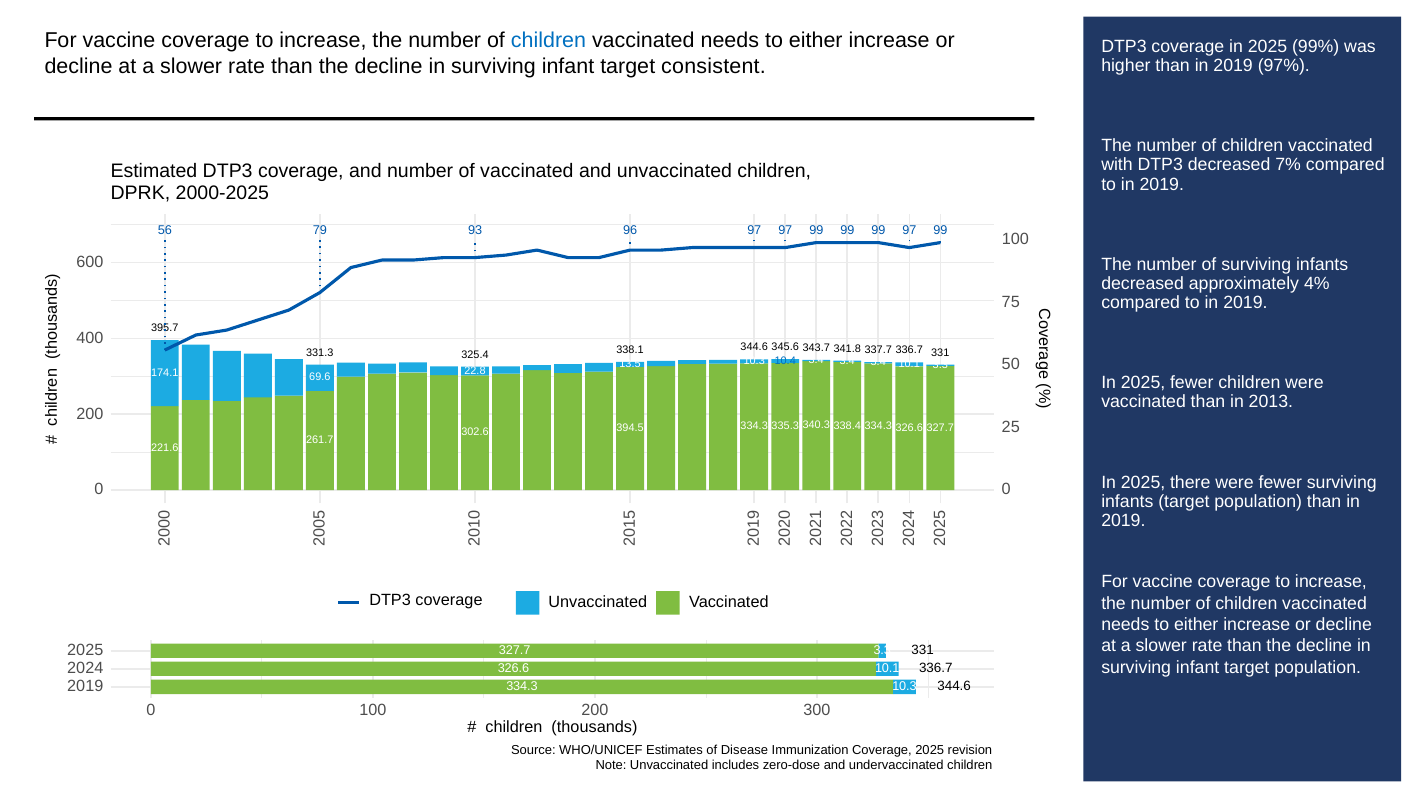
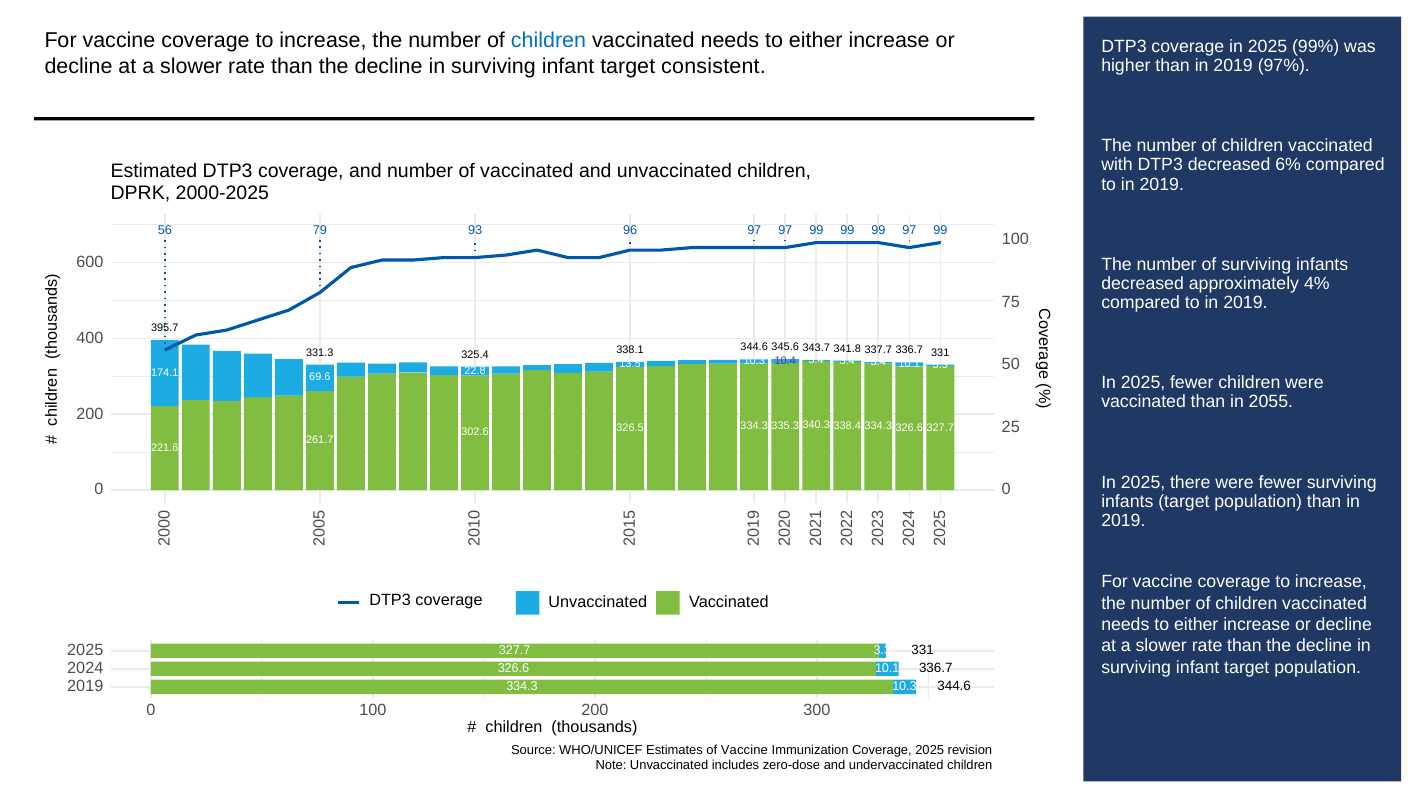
7%: 7% -> 6% (1288, 165)
10.4 colour: blue -> purple (785, 361)
2013: 2013 -> 2055 (1271, 402)
394.5: 394.5 -> 326.5 (630, 428)
of Disease: Disease -> Vaccine (744, 750)
